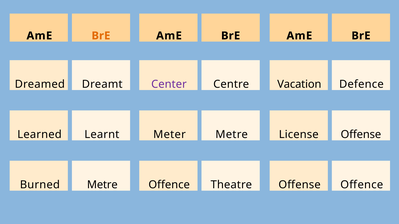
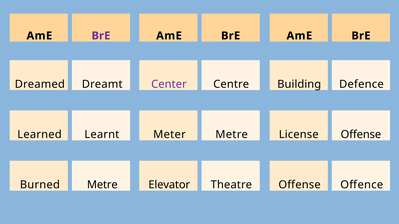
BrE colour: orange -> purple (101, 36)
Vacation: Vacation -> Building (299, 84)
Offence: Offence -> Elevator (169, 185)
